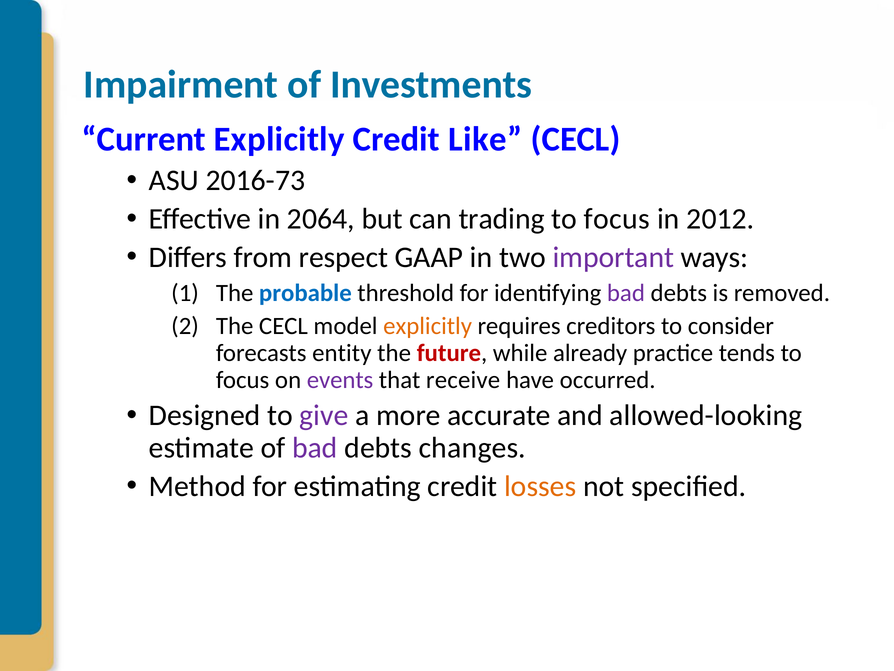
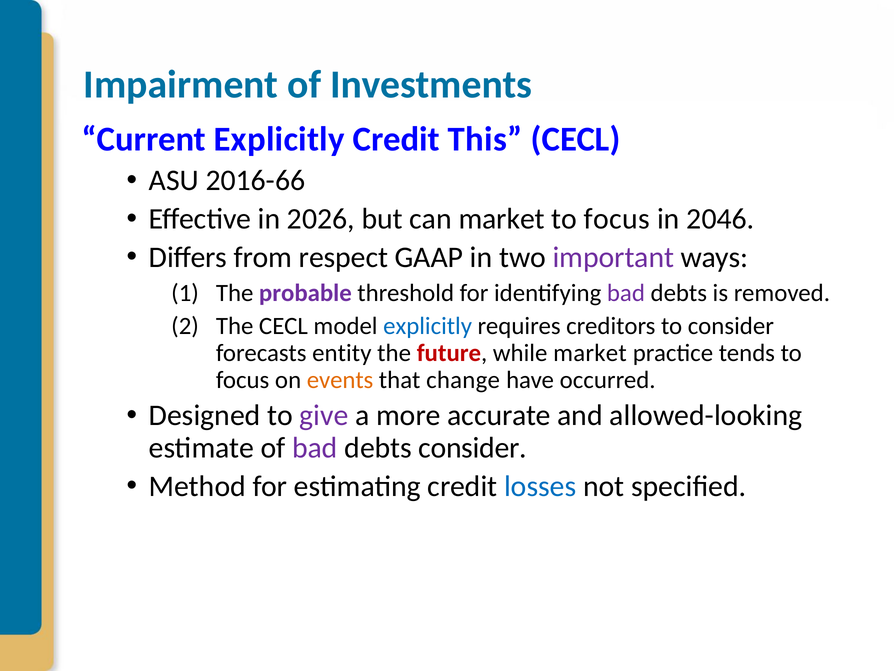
Like: Like -> This (485, 139)
2016-73: 2016-73 -> 2016-66 (255, 180)
2064: 2064 -> 2026 (321, 219)
can trading: trading -> market (502, 219)
2012: 2012 -> 2046 (720, 219)
probable colour: blue -> purple (305, 293)
explicitly colour: orange -> blue (428, 326)
while already: already -> market (590, 353)
events colour: purple -> orange (340, 380)
receive: receive -> change (463, 380)
debts changes: changes -> consider (473, 447)
losses colour: orange -> blue (540, 486)
